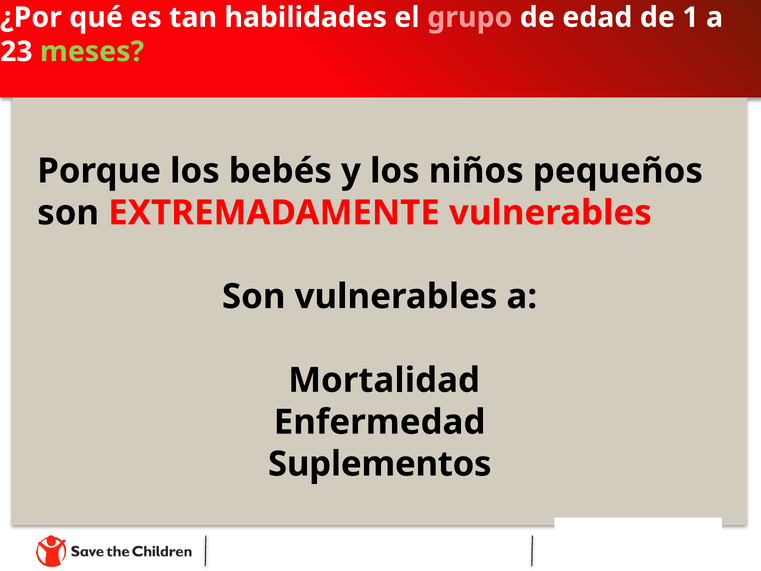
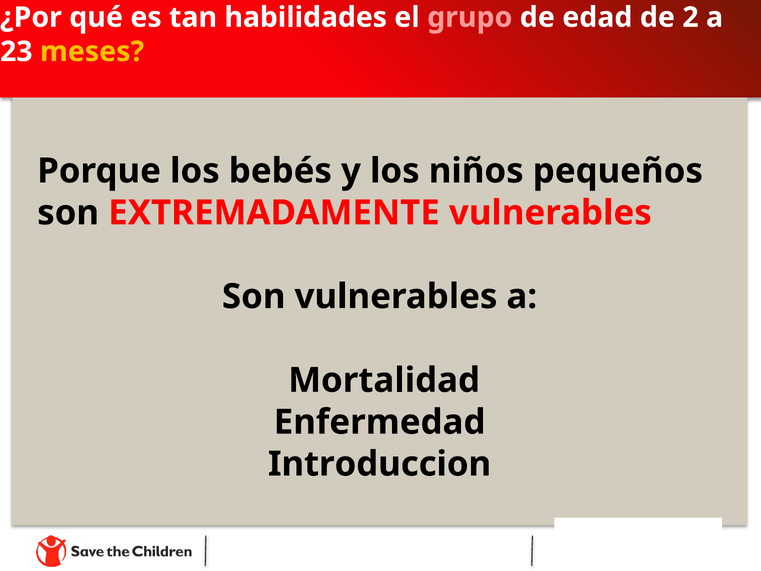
1: 1 -> 2 (690, 17)
meses colour: light green -> yellow (92, 52)
Suplementos: Suplementos -> Introduccion (380, 464)
